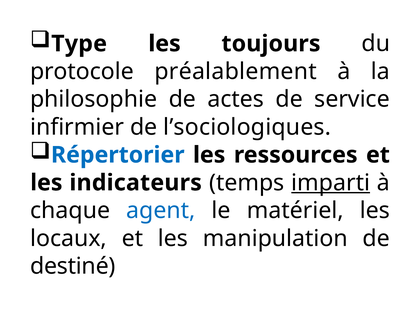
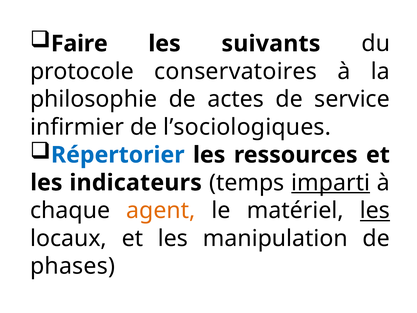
Type: Type -> Faire (79, 44)
toujours: toujours -> suivants (271, 44)
préalablement: préalablement -> conservatoires (236, 71)
agent colour: blue -> orange (161, 210)
les underline: none -> present (375, 210)
destiné: destiné -> phases (73, 266)
